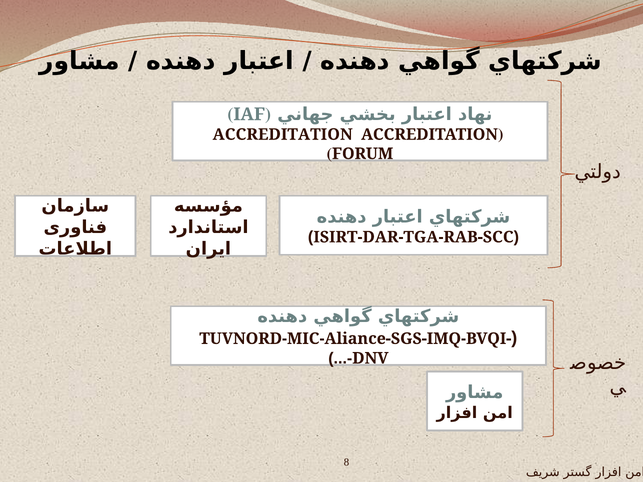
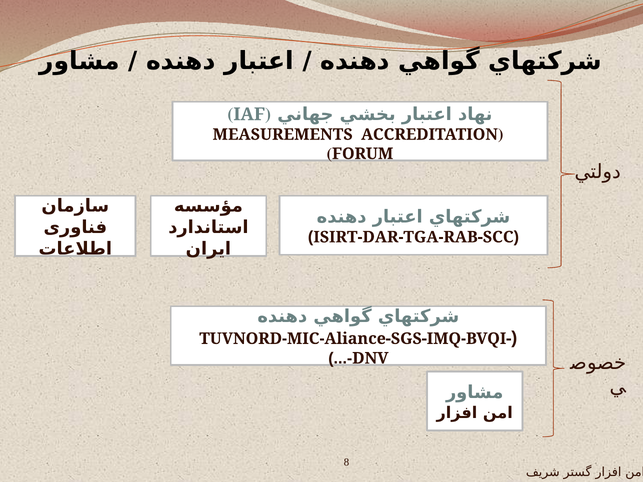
ACCREDITATION: ACCREDITATION -> MEASUREMENTS (283, 135)
